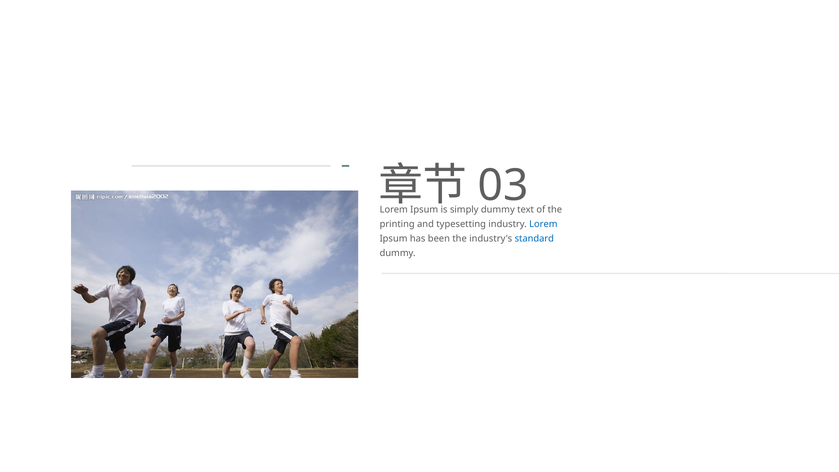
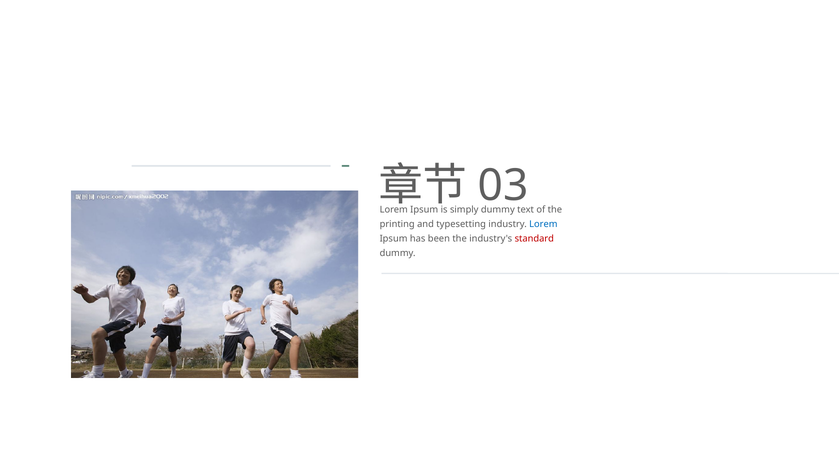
standard colour: blue -> red (534, 239)
